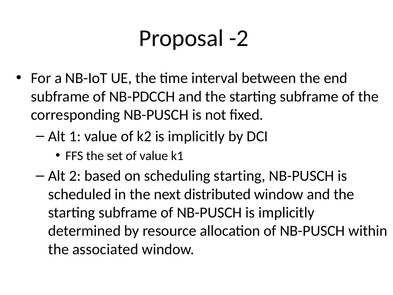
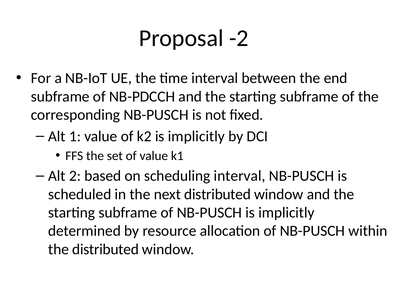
scheduling starting: starting -> interval (240, 176)
the associated: associated -> distributed (105, 249)
